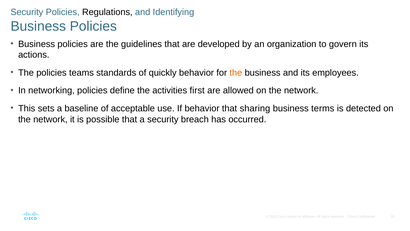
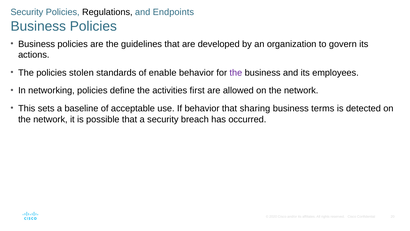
Identifying: Identifying -> Endpoints (173, 12)
teams: teams -> stolen (81, 73)
quickly: quickly -> enable (163, 73)
the colour: orange -> purple (236, 73)
